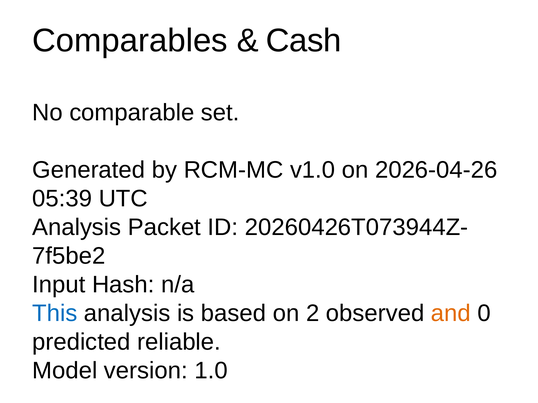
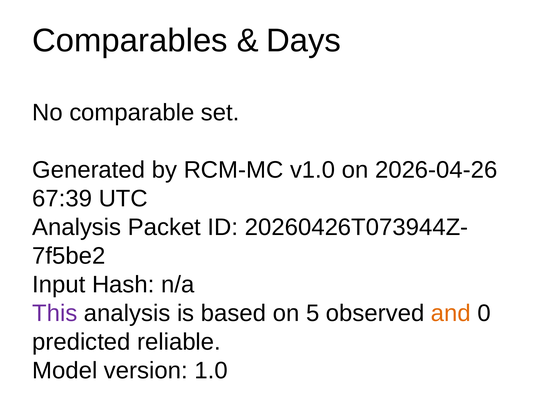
Cash: Cash -> Days (304, 41)
05:39: 05:39 -> 67:39 (62, 199)
This colour: blue -> purple (55, 314)
2: 2 -> 5 (313, 314)
